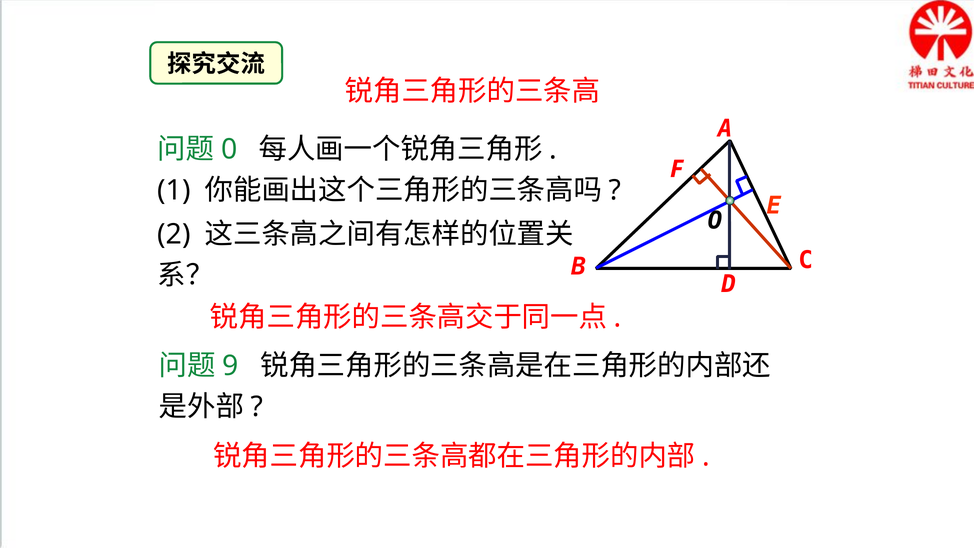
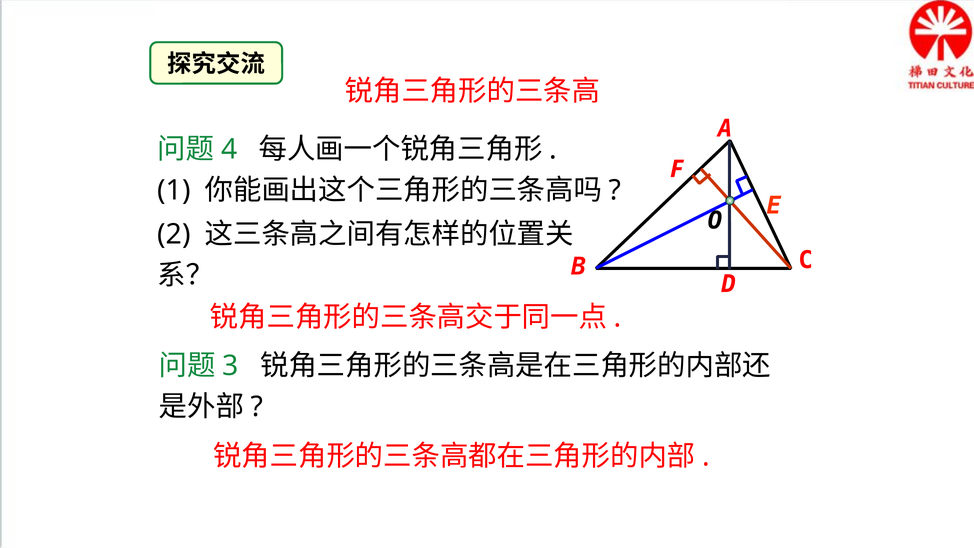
0: 0 -> 4 (229, 149)
9: 9 -> 3 (231, 366)
